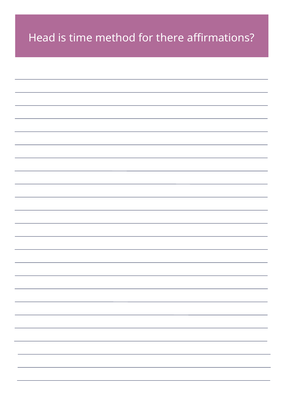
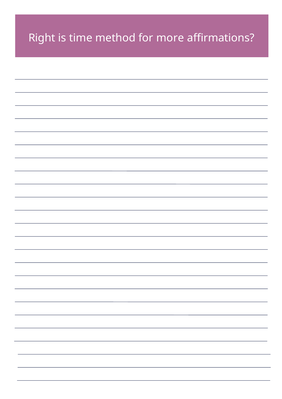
Head: Head -> Right (42, 38)
there: there -> more (170, 38)
